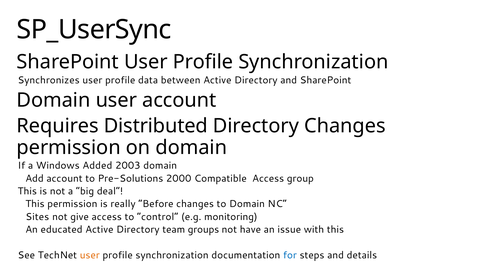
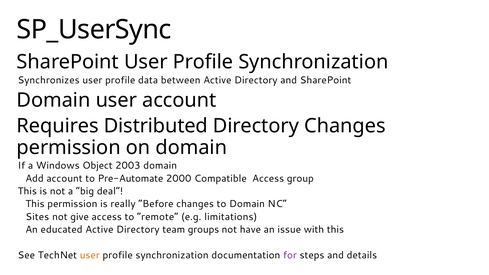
Added: Added -> Object (97, 166)
Pre-Solutions: Pre-Solutions -> Pre-Automate (131, 178)
control: control -> remote (158, 217)
monitoring: monitoring -> limitations (231, 217)
for colour: blue -> purple (290, 255)
